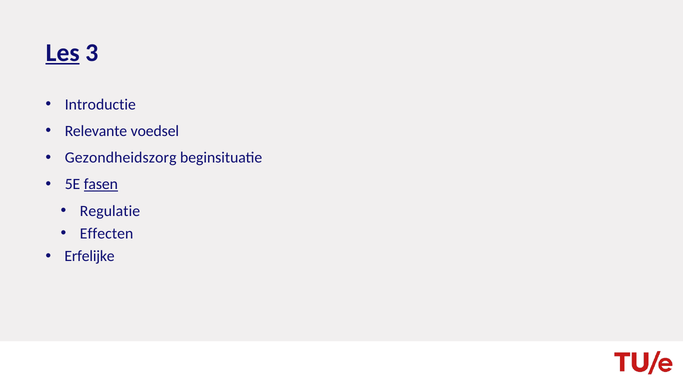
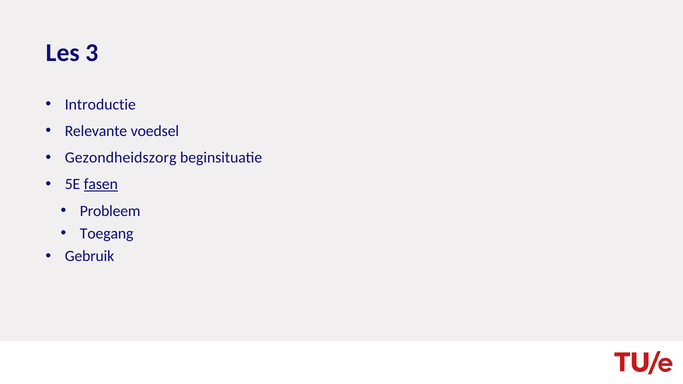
Les underline: present -> none (63, 53)
Regulatie: Regulatie -> Probleem (110, 211)
Effecten: Effecten -> Toegang (107, 234)
Erfelijke: Erfelijke -> Gebruik (90, 256)
